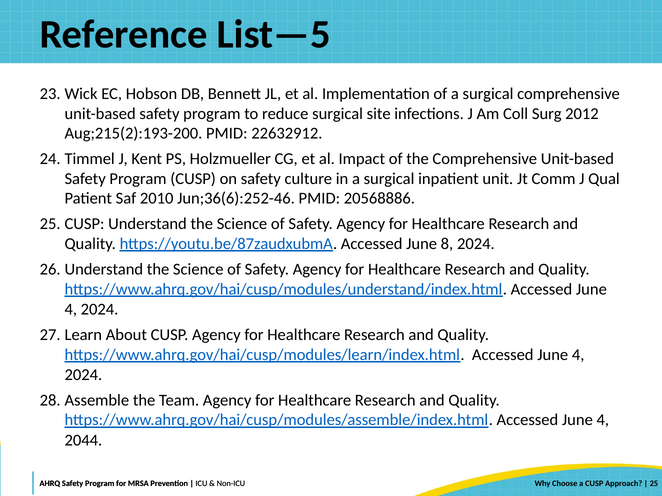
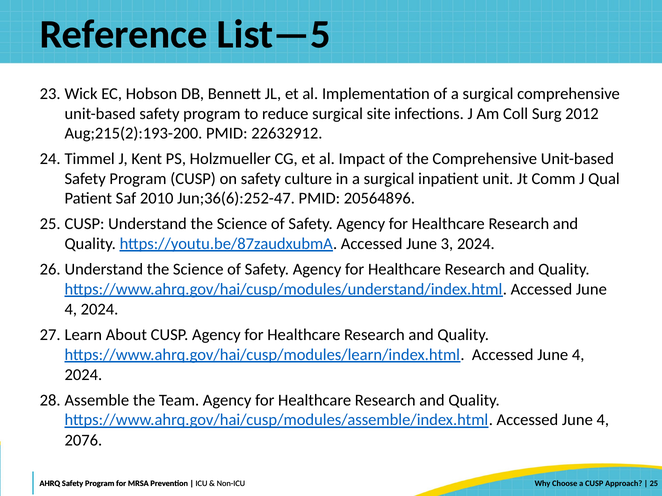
Jun;36(6):252-46: Jun;36(6):252-46 -> Jun;36(6):252-47 (236, 199)
20568886: 20568886 -> 20564896 (379, 199)
8: 8 -> 3 (447, 244)
2044: 2044 -> 2076 (83, 441)
